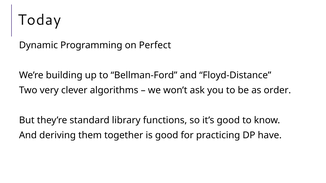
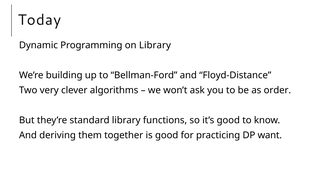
on Perfect: Perfect -> Library (155, 45)
have: have -> want (270, 136)
